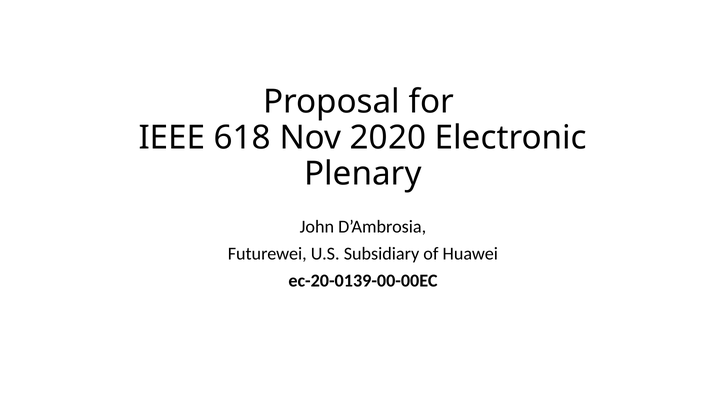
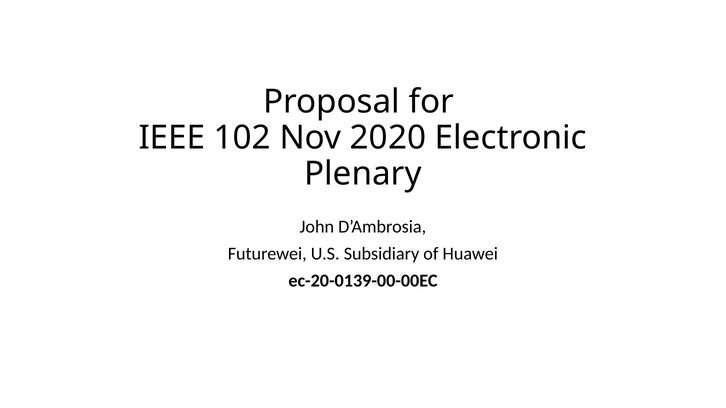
618: 618 -> 102 (242, 138)
